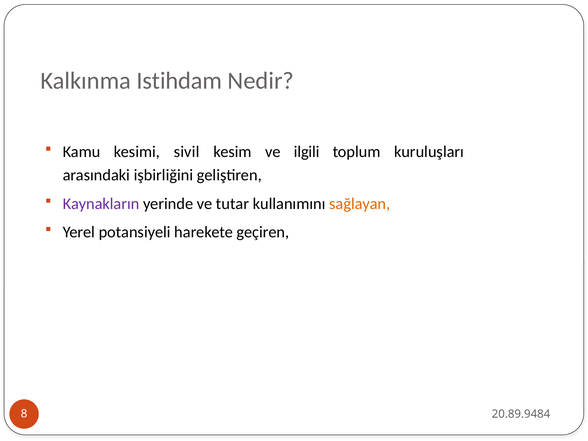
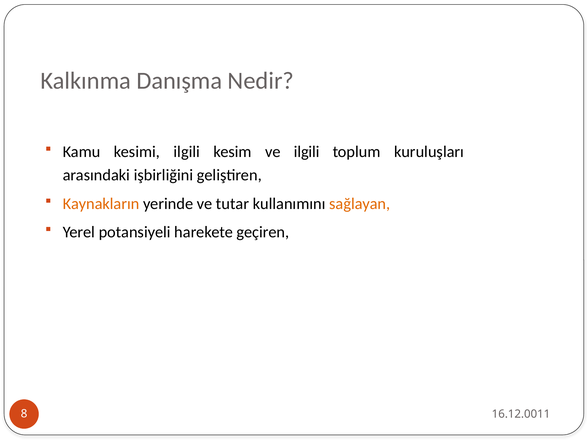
Istihdam: Istihdam -> Danışma (179, 81)
kesimi sivil: sivil -> ilgili (187, 152)
Kaynakların colour: purple -> orange (101, 204)
20.89.9484: 20.89.9484 -> 16.12.0011 (521, 414)
